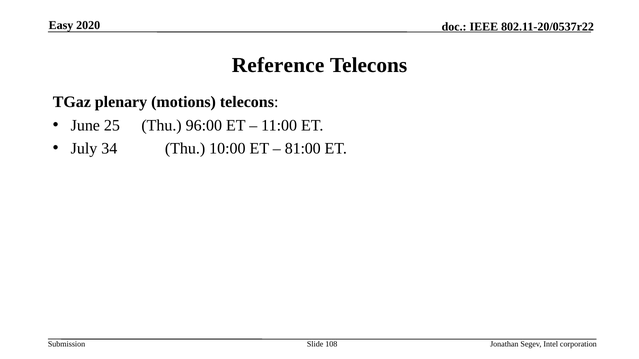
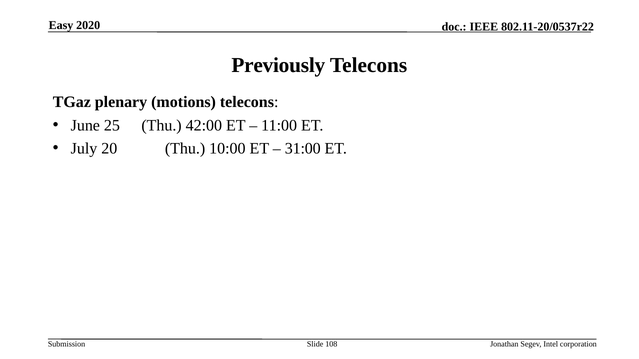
Reference: Reference -> Previously (278, 65)
96:00: 96:00 -> 42:00 (204, 125)
34: 34 -> 20 (109, 149)
81:00: 81:00 -> 31:00 (303, 149)
